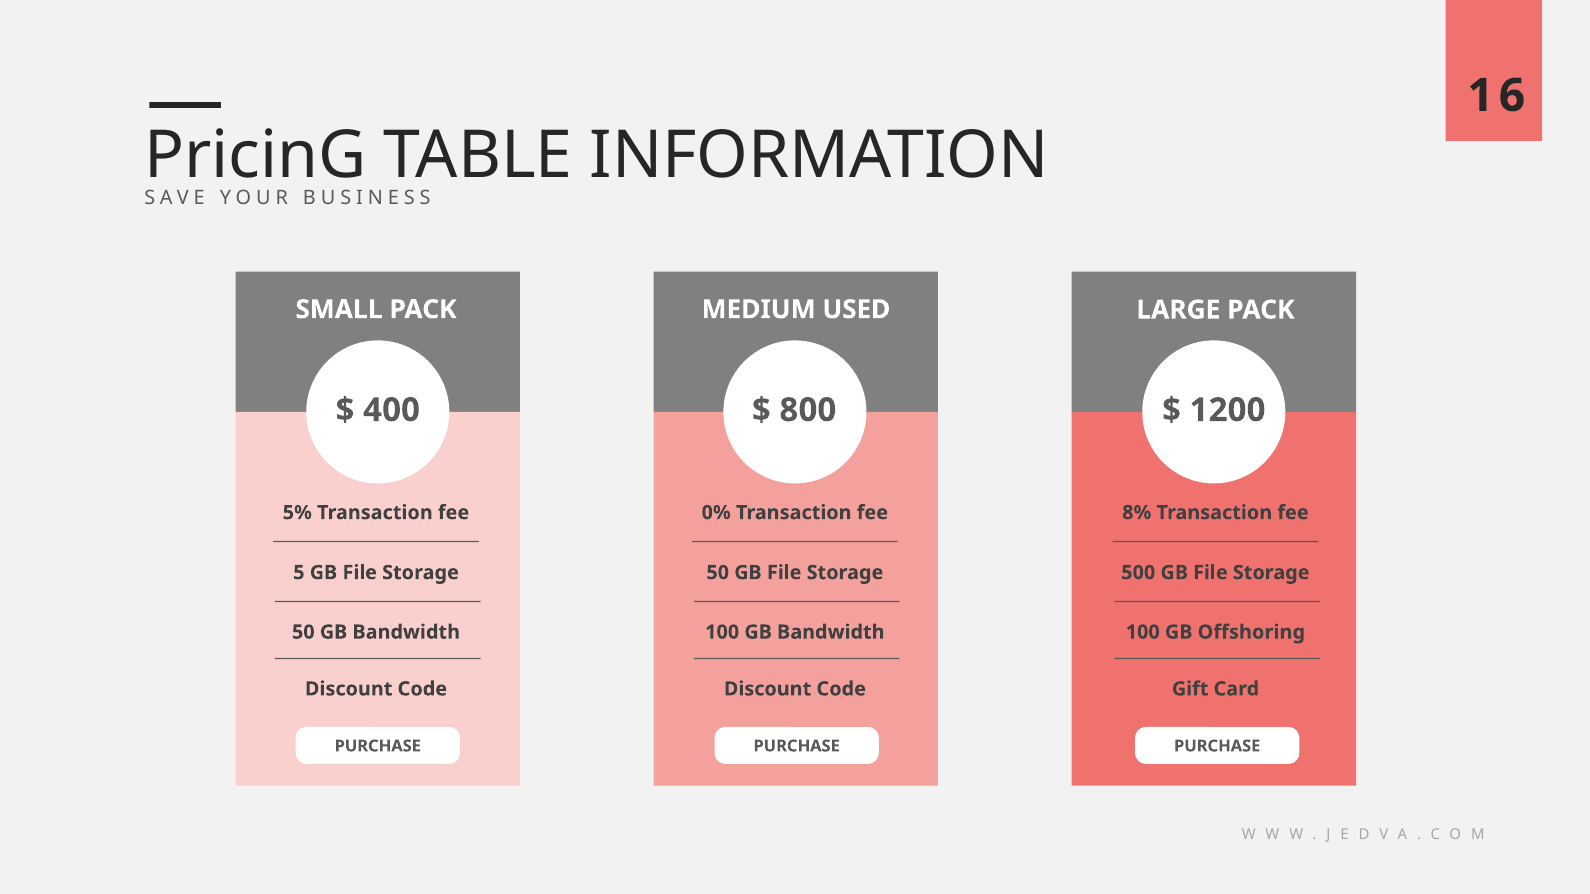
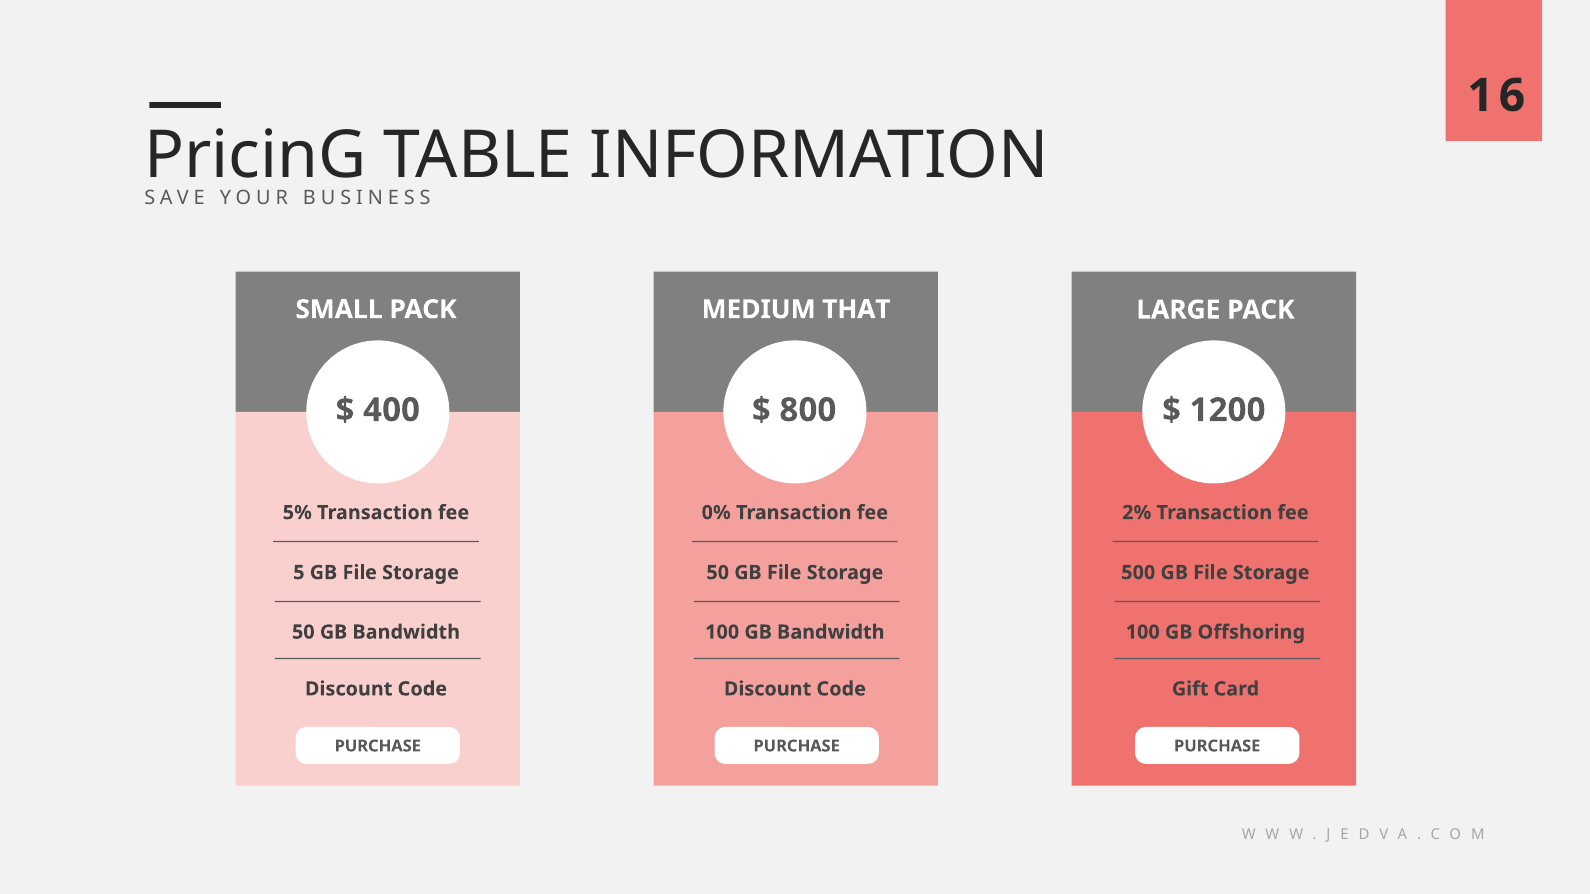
USED: USED -> THAT (856, 310)
8%: 8% -> 2% (1137, 513)
